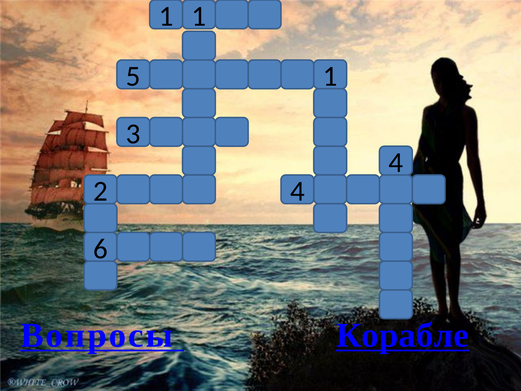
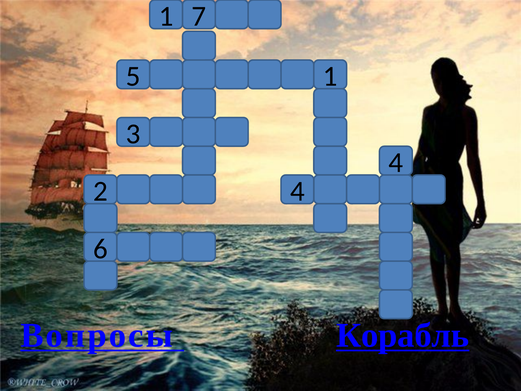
1 1: 1 -> 7 (199, 16)
Корабле: Корабле -> Корабль (403, 335)
